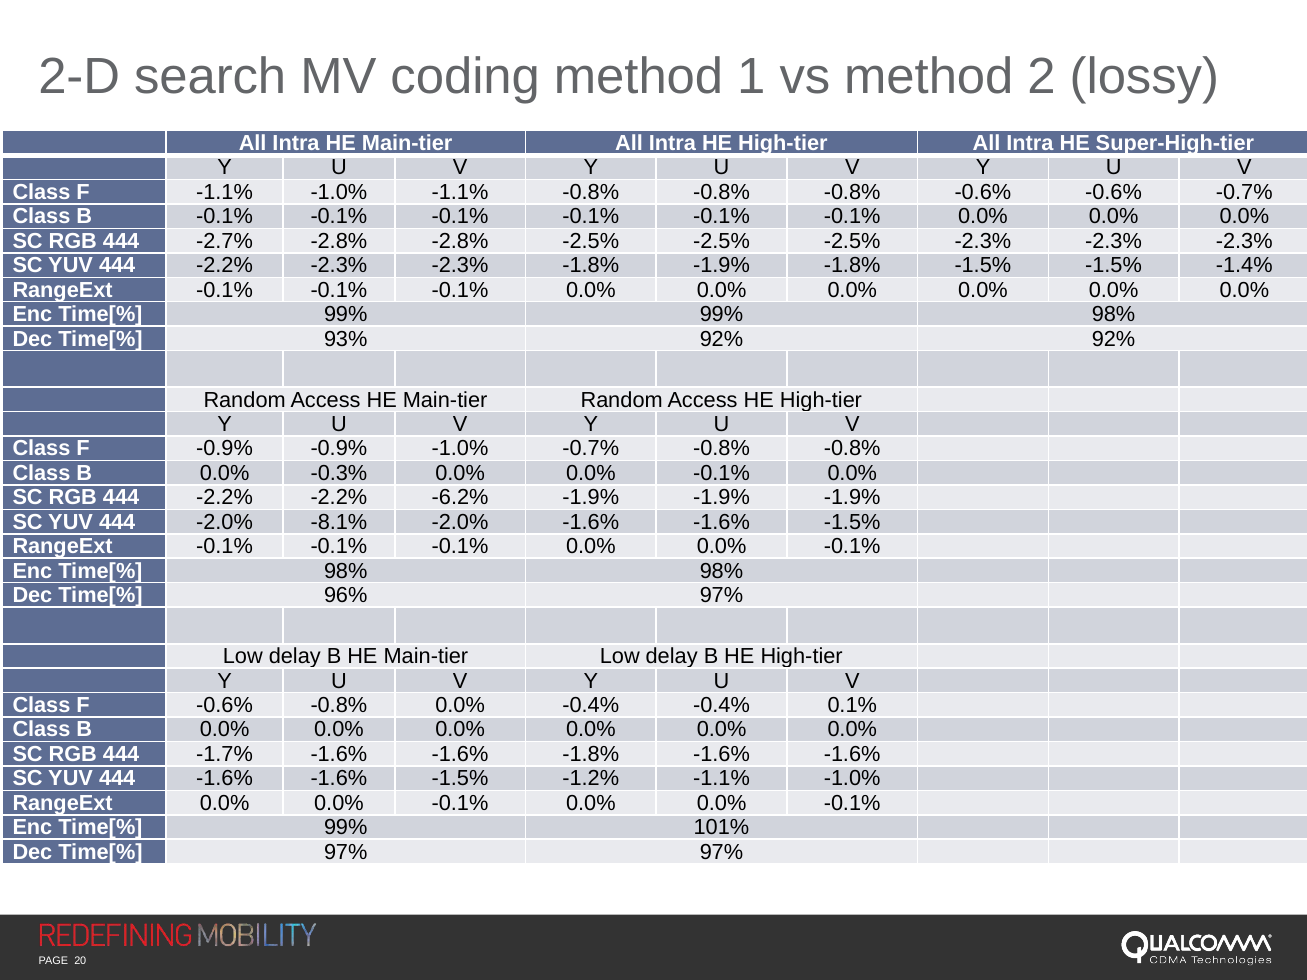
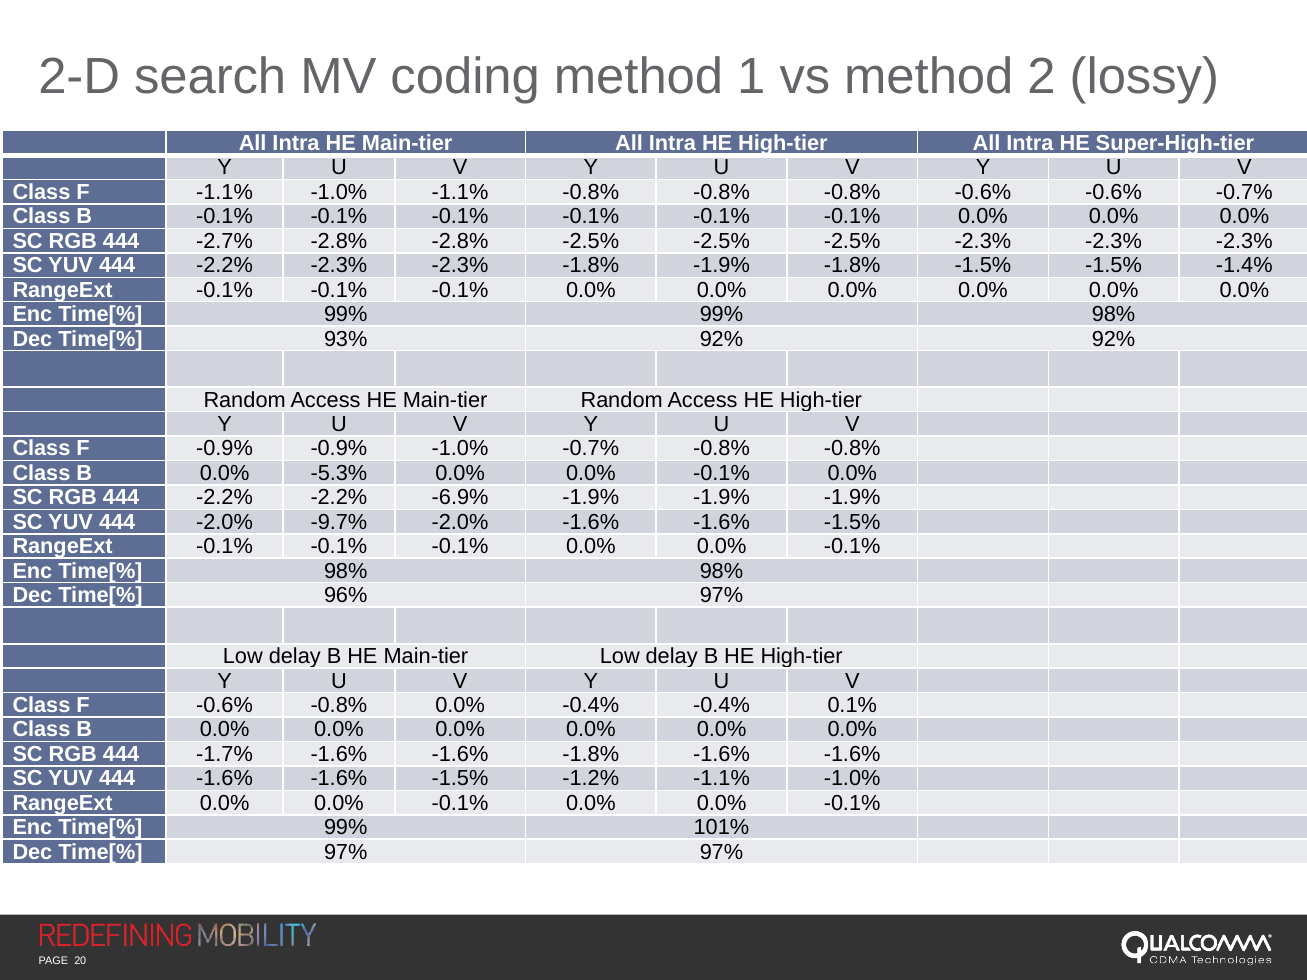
-0.3%: -0.3% -> -5.3% (339, 473)
-6.2%: -6.2% -> -6.9% (460, 498)
-8.1%: -8.1% -> -9.7% (339, 522)
